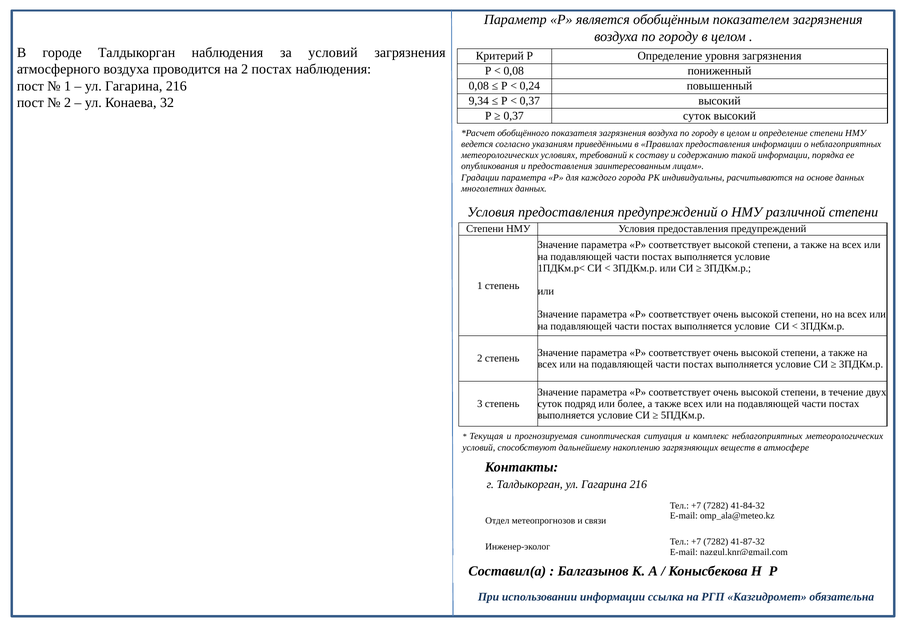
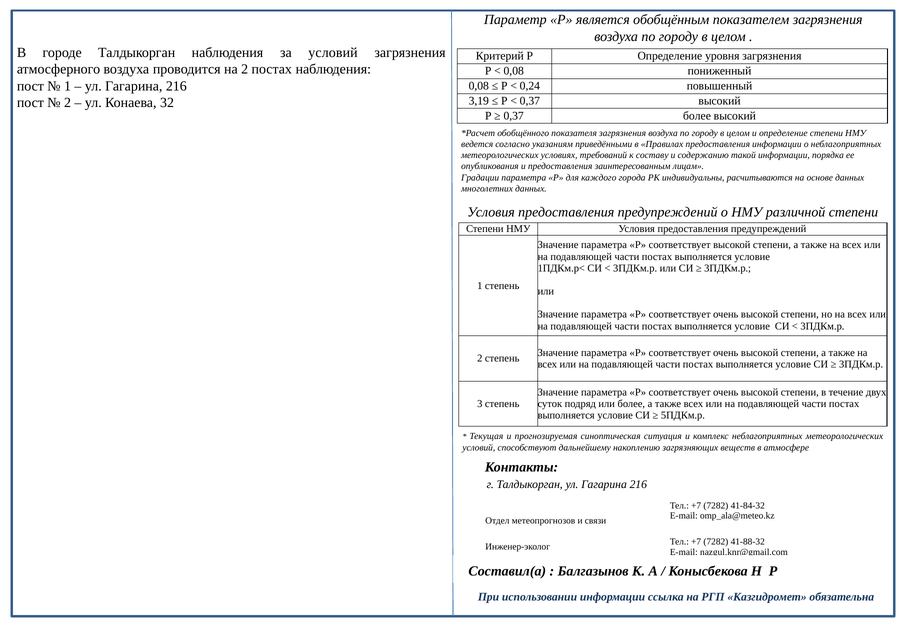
9,34: 9,34 -> 3,19 (479, 101)
0,37 суток: суток -> более (697, 116)
41-87-32: 41-87-32 -> 41-88-32 (748, 542)
